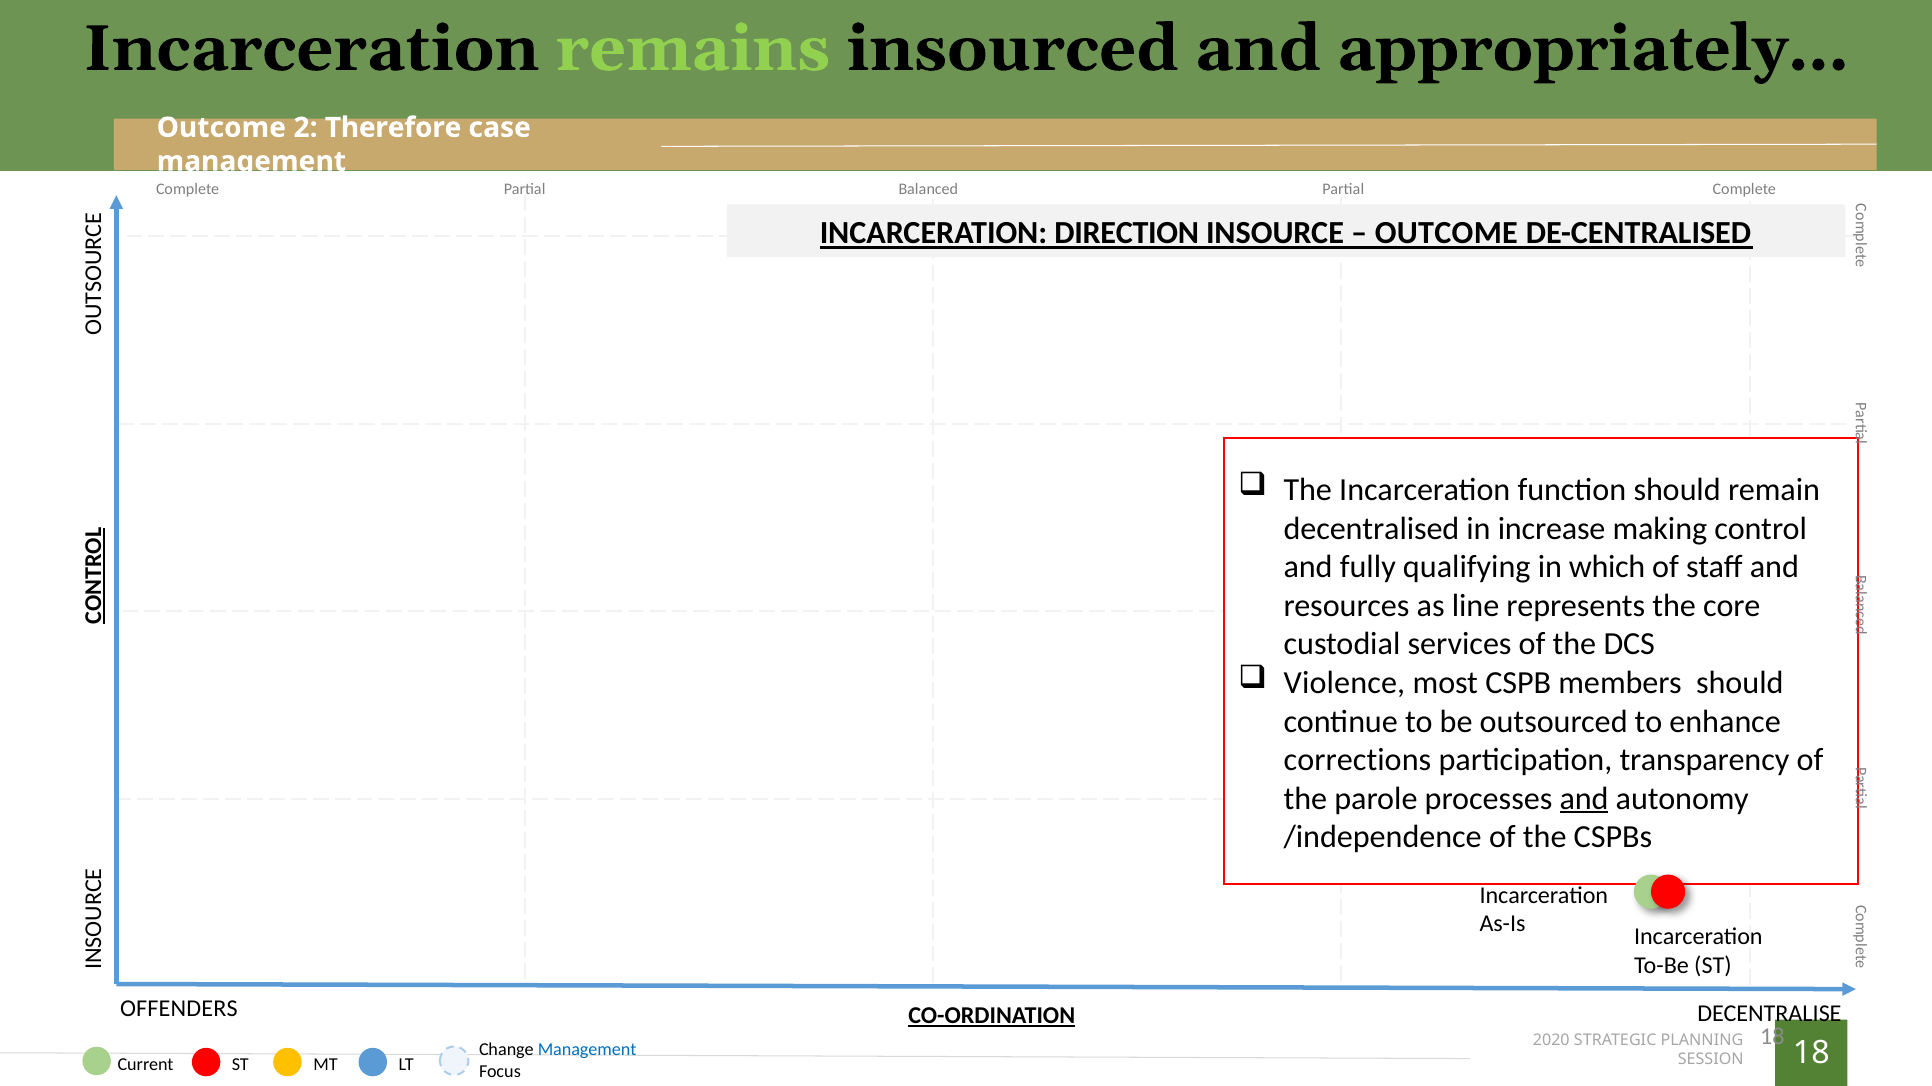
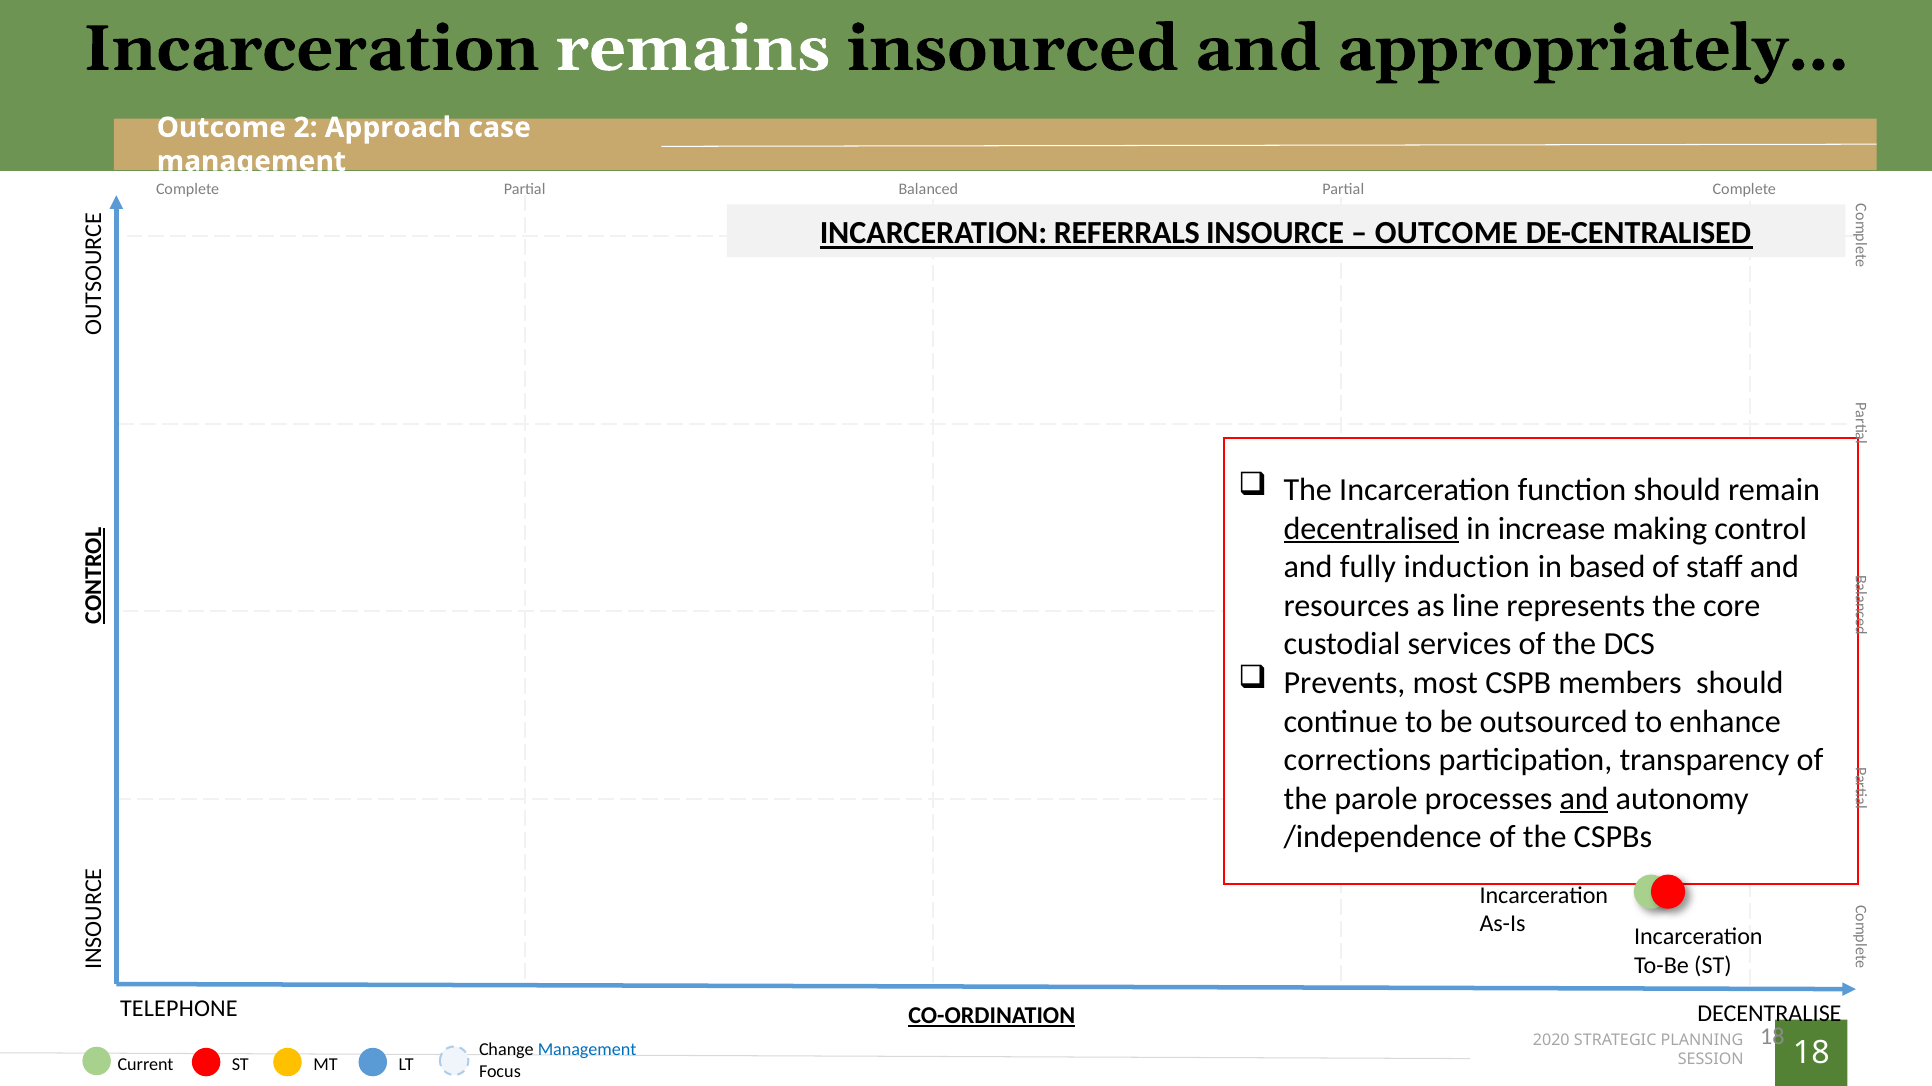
remains colour: light green -> white (693, 49)
Therefore: Therefore -> Approach (393, 128)
DIRECTION: DIRECTION -> REFERRALS (1127, 233)
decentralised underline: none -> present (1372, 529)
qualifying: qualifying -> induction (1467, 567)
which: which -> based (1607, 567)
Violence: Violence -> Prevents (1345, 683)
OFFENDERS: OFFENDERS -> TELEPHONE (179, 1009)
